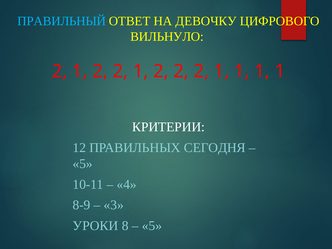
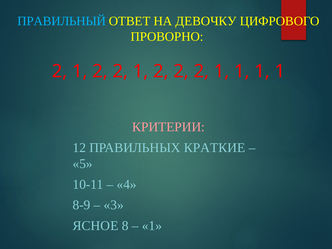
ВИЛЬНУЛО: ВИЛЬНУЛО -> ПРОВОРНО (167, 37)
КРИТЕРИИ colour: white -> pink (169, 127)
СЕГОДНЯ: СЕГОДНЯ -> КРАТКИЕ (215, 148)
УРОКИ: УРОКИ -> ЯСНОЕ (96, 226)
5: 5 -> 1 (152, 226)
